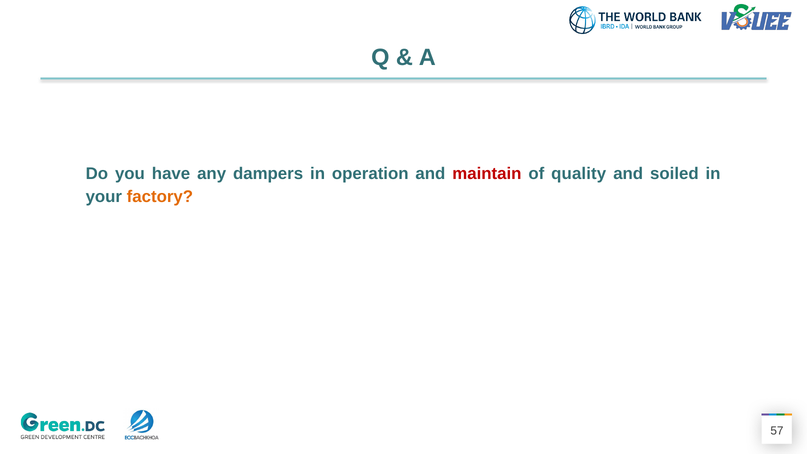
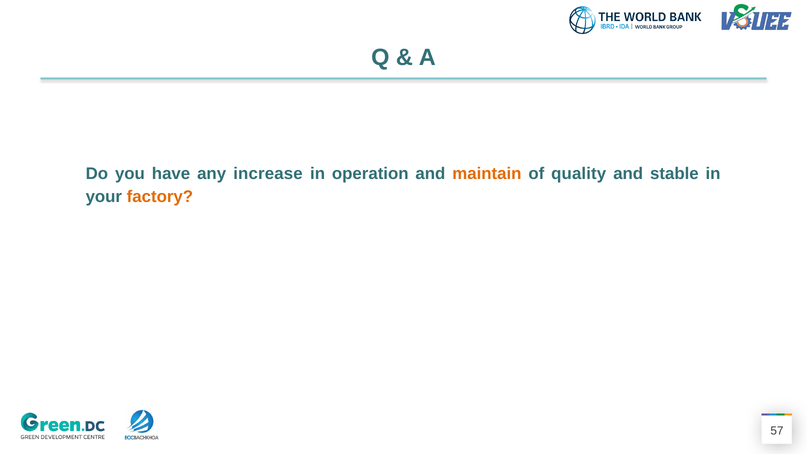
dampers: dampers -> increase (268, 174)
maintain colour: red -> orange (487, 174)
soiled: soiled -> stable (674, 174)
